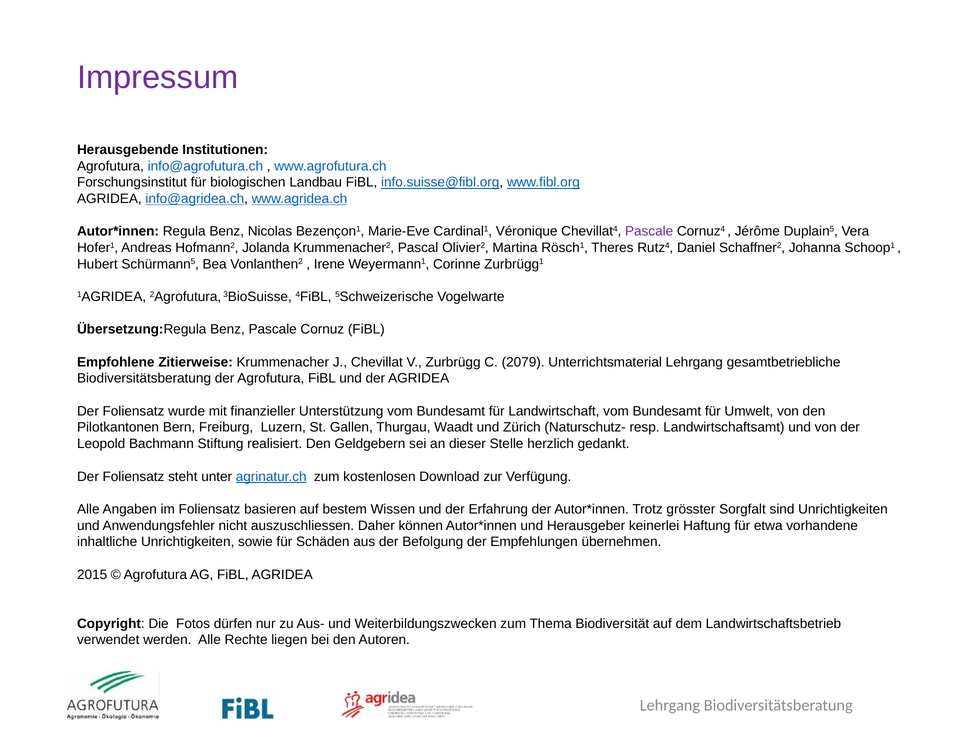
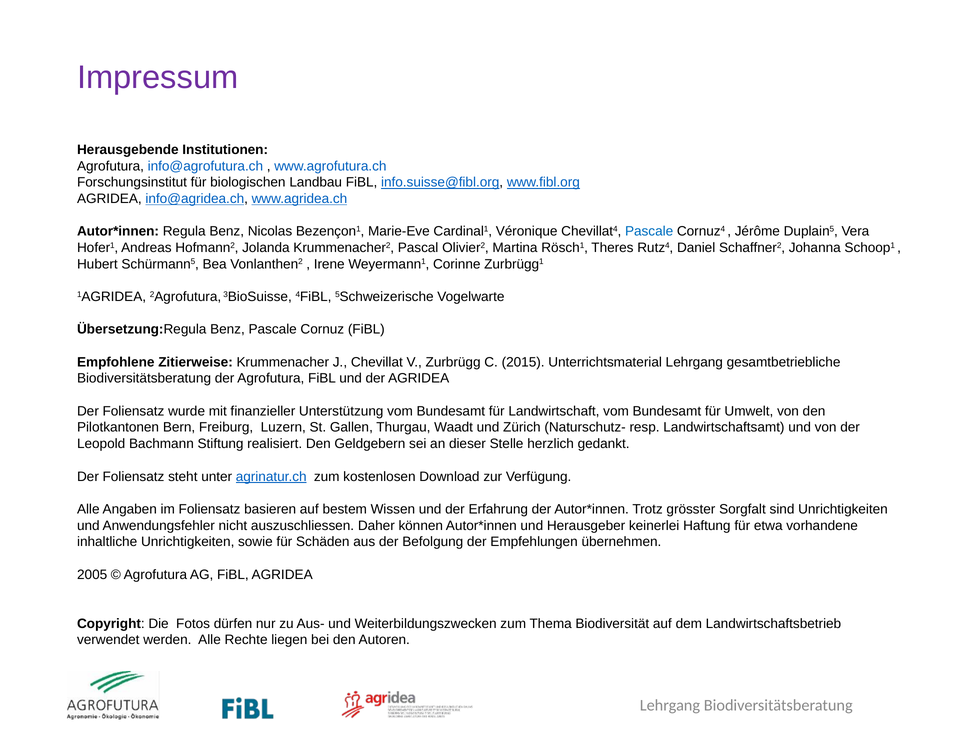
Pascale colour: purple -> blue (649, 232)
2079: 2079 -> 2015 (523, 362)
2015: 2015 -> 2005 (92, 575)
